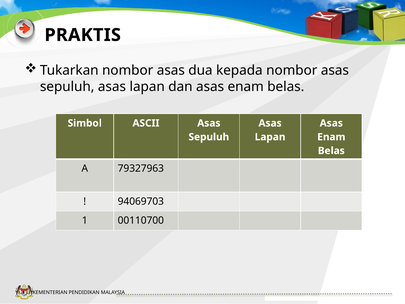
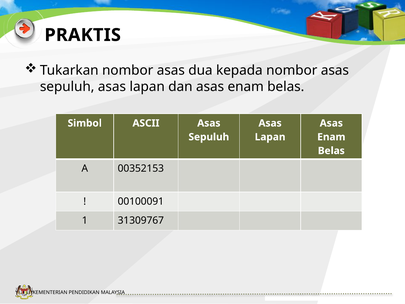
79327963: 79327963 -> 00352153 (141, 168)
94069703: 94069703 -> 00100091 (141, 201)
00110700: 00110700 -> 31309767 (141, 220)
